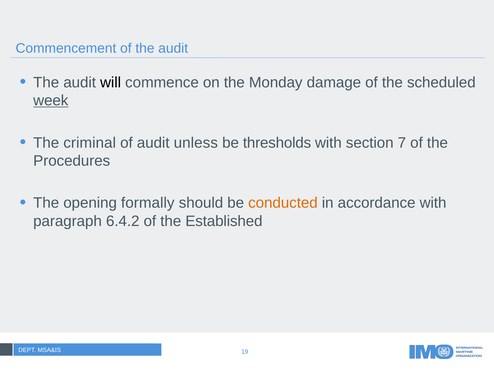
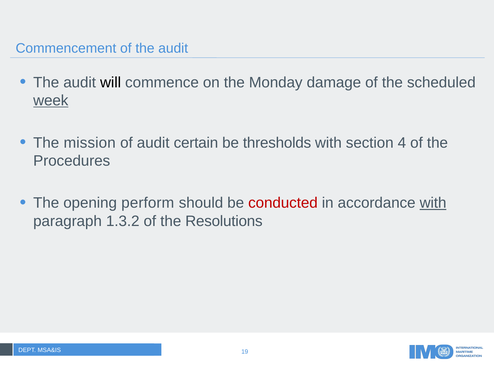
criminal: criminal -> mission (90, 143)
unless: unless -> certain (196, 143)
7: 7 -> 4 (402, 143)
formally: formally -> perform (148, 203)
conducted colour: orange -> red (283, 203)
with underline: none -> present (433, 203)
6.4.2: 6.4.2 -> 1.3.2 (123, 221)
Established: Established -> Resolutions (224, 221)
